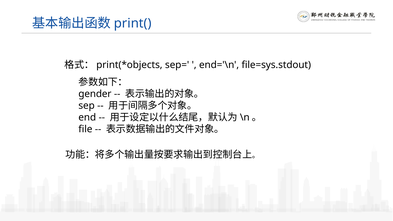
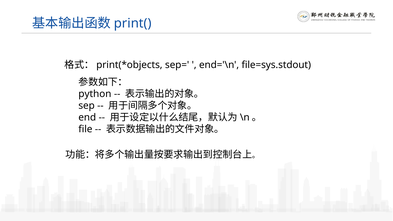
gender: gender -> python (95, 94)
